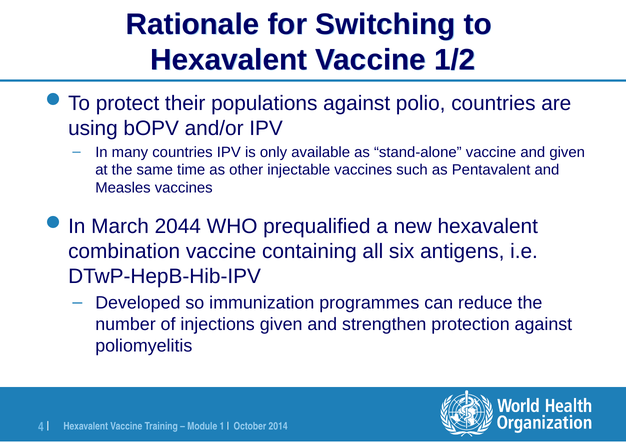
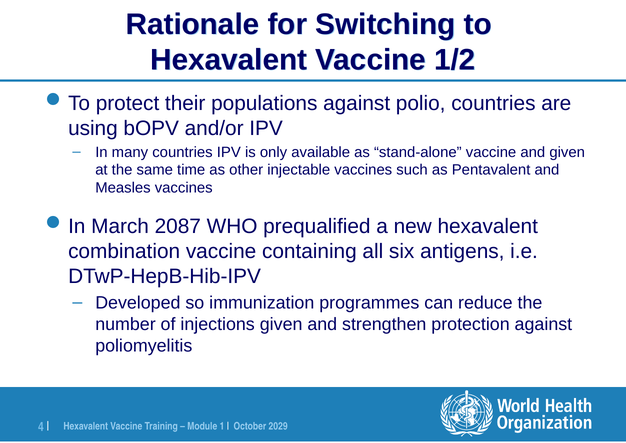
2044: 2044 -> 2087 (178, 226)
2014: 2014 -> 2029 (278, 426)
